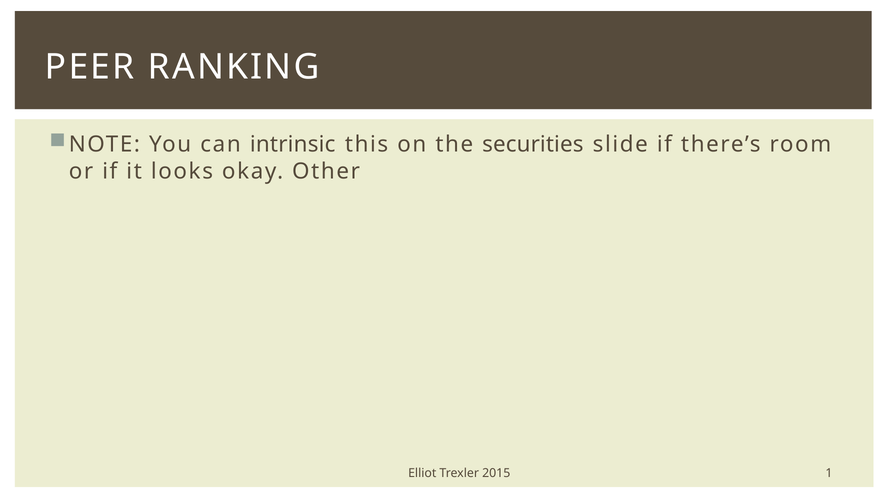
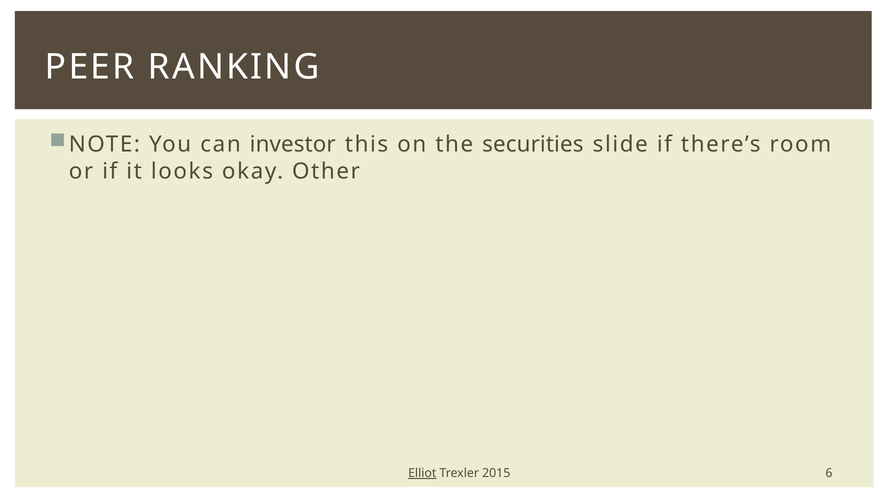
intrinsic: intrinsic -> investor (293, 144)
Elliot underline: none -> present (422, 473)
1: 1 -> 6 (829, 473)
